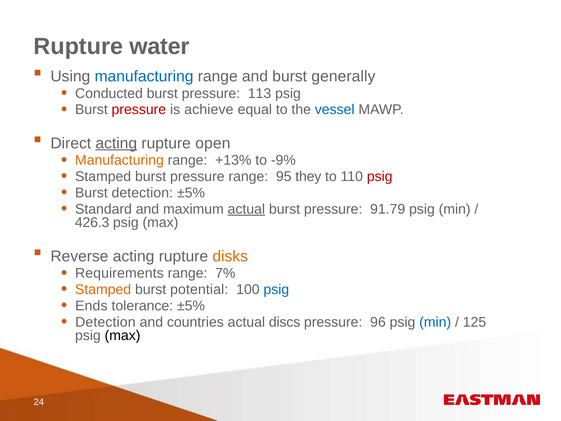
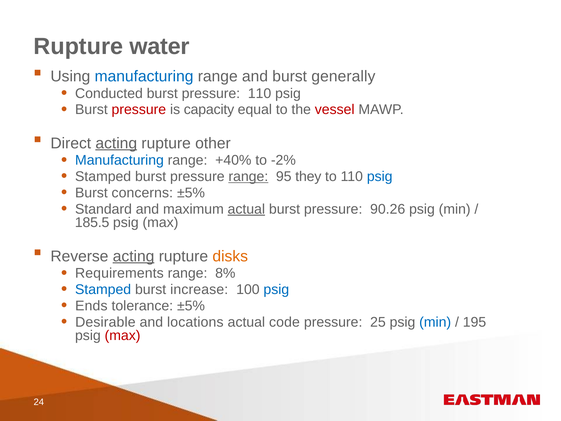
pressure 113: 113 -> 110 (260, 93)
achieve: achieve -> capacity (209, 110)
vessel colour: blue -> red (335, 110)
open: open -> other (213, 143)
Manufacturing colour: orange -> blue (119, 160)
+13%: +13% -> +40% (233, 160)
-9%: -9% -> -2% (283, 160)
range underline: none -> present (248, 177)
psig colour: red -> blue (380, 177)
Burst detection: detection -> concerns (142, 193)
91.79: 91.79 -> 90.26 (388, 209)
426.3: 426.3 -> 185.5 (92, 223)
acting underline: none -> present (134, 256)
7%: 7% -> 8% (225, 273)
Stamped colour: orange -> blue (103, 289)
potential: potential -> increase (199, 289)
Detection: Detection -> Desirable (105, 322)
countries: countries -> locations (195, 322)
discs: discs -> code (284, 322)
96: 96 -> 25 (378, 322)
125: 125 -> 195 (475, 322)
max colour: black -> red (123, 335)
